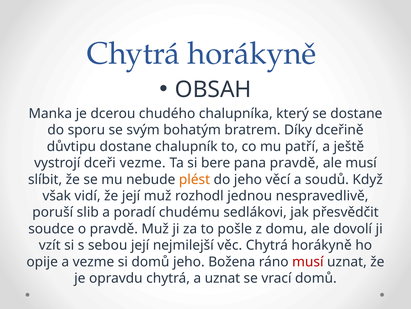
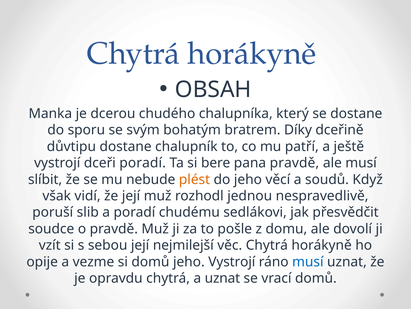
dceři vezme: vezme -> poradí (143, 163)
jeho Božena: Božena -> Vystrojí (232, 261)
musí colour: red -> blue (308, 261)
